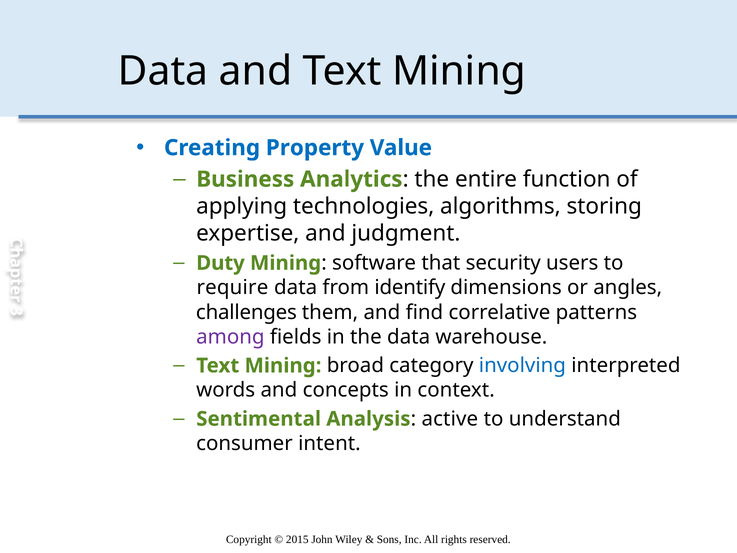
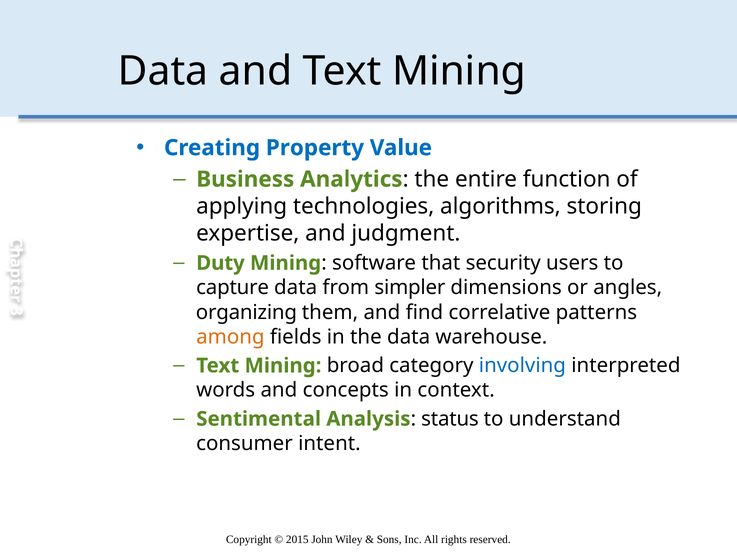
require: require -> capture (233, 288)
identify: identify -> simpler (410, 288)
challenges: challenges -> organizing (246, 312)
among colour: purple -> orange (230, 337)
active: active -> status (450, 419)
